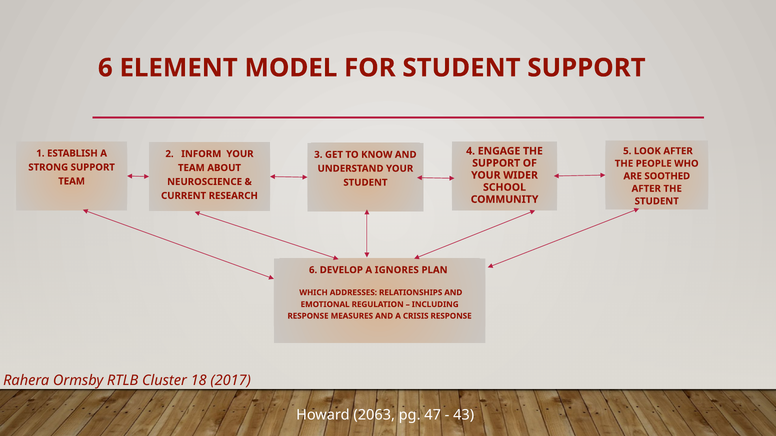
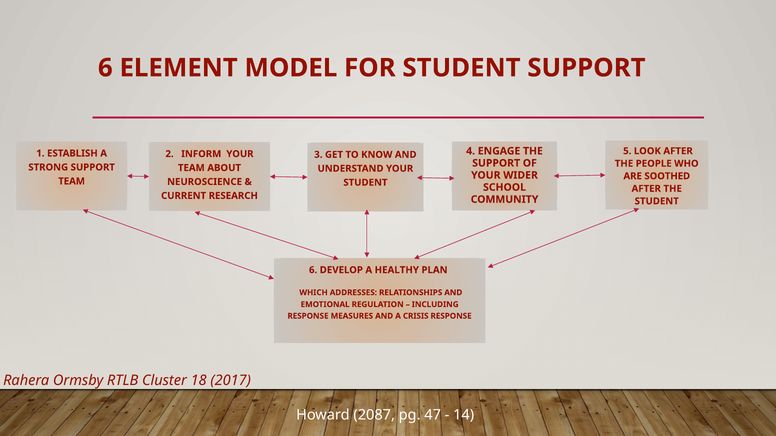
IGNORES: IGNORES -> HEALTHY (397, 270)
2063: 2063 -> 2087 (374, 415)
43: 43 -> 14 (464, 415)
